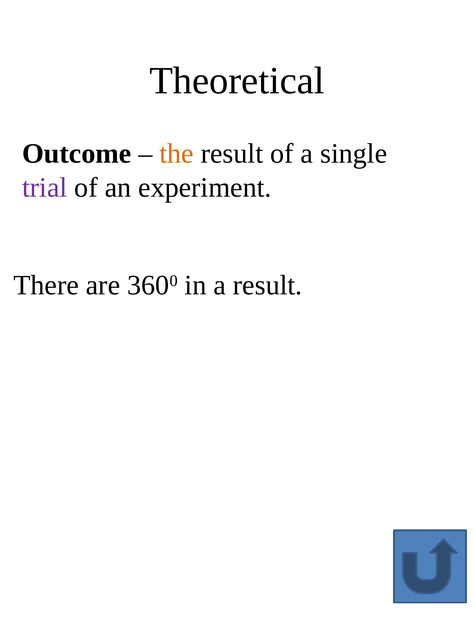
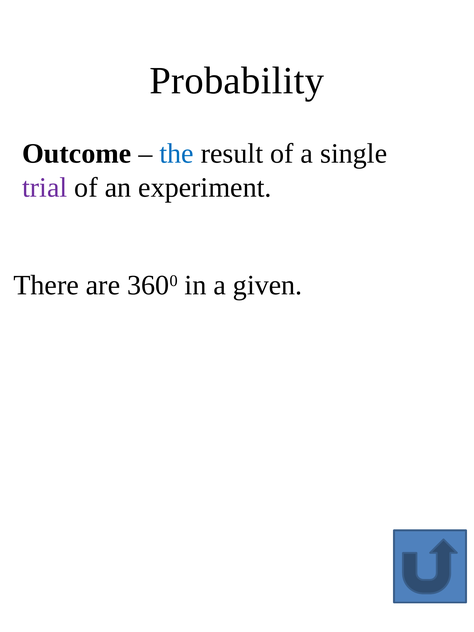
Theoretical: Theoretical -> Probability (237, 81)
the colour: orange -> blue (177, 154)
a result: result -> given (268, 285)
